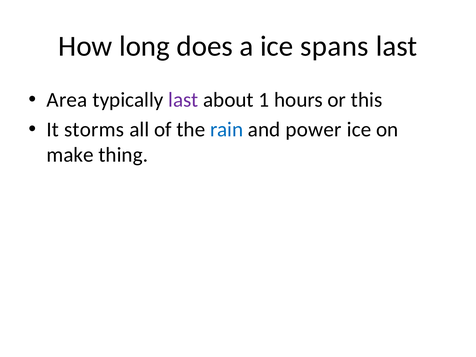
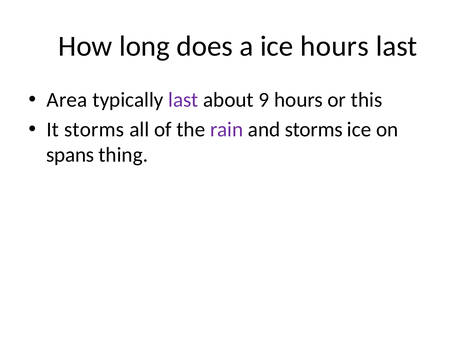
ice spans: spans -> hours (334, 46)
1: 1 -> 9 (264, 100)
rain colour: blue -> purple (227, 129)
and power: power -> storms (314, 129)
make: make -> spans (70, 155)
